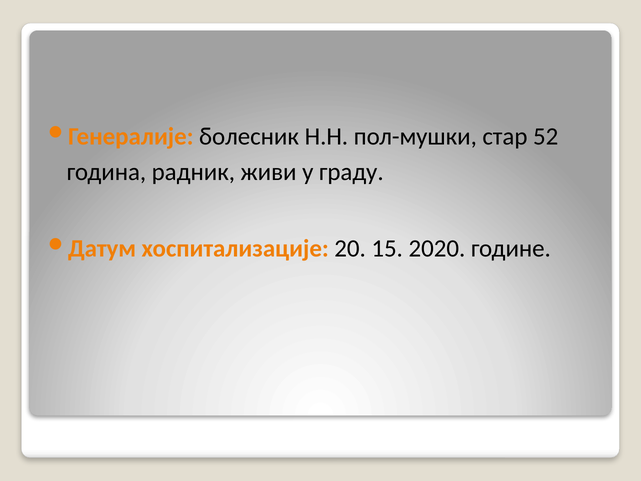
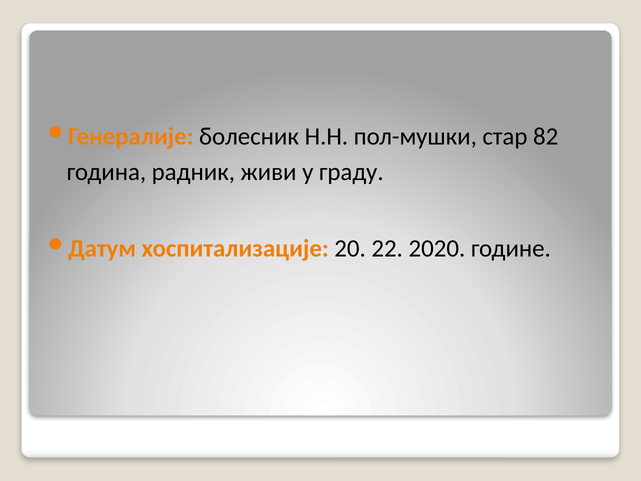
52: 52 -> 82 (546, 136)
15: 15 -> 22 (387, 248)
